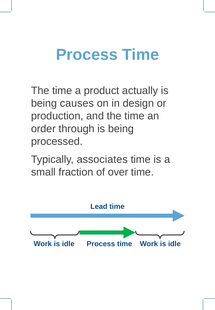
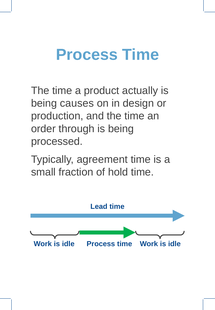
associates: associates -> agreement (102, 160)
over: over -> hold (118, 172)
